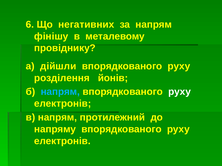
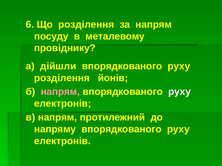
Що негативних: негативних -> розділення (86, 25)
фінішу: фінішу -> посуду (51, 36)
напрям colour: light blue -> pink (60, 92)
